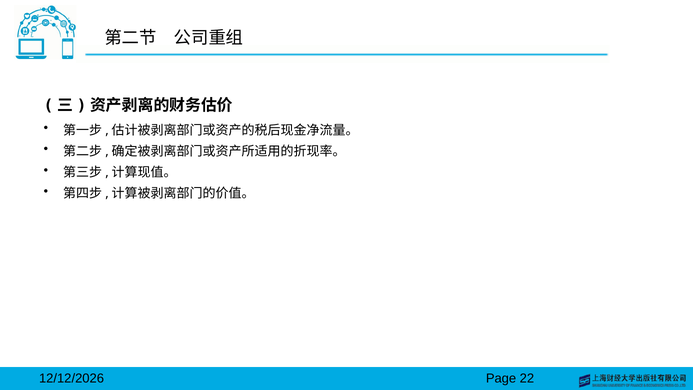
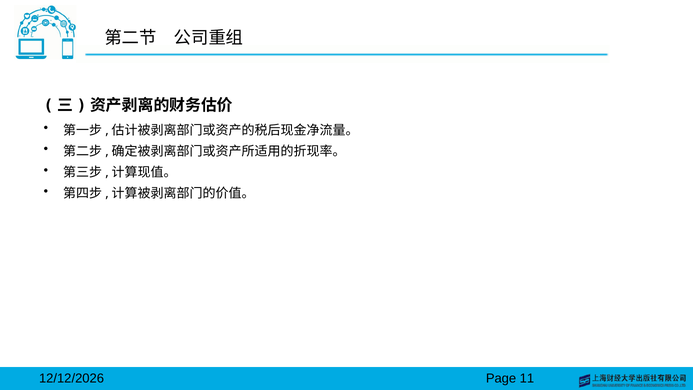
22: 22 -> 11 (527, 378)
